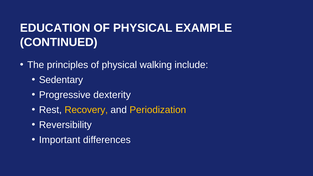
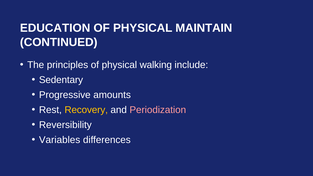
EXAMPLE: EXAMPLE -> MAINTAIN (204, 28)
dexterity: dexterity -> amounts (112, 95)
Periodization colour: yellow -> pink (158, 110)
Important: Important -> Variables (60, 140)
